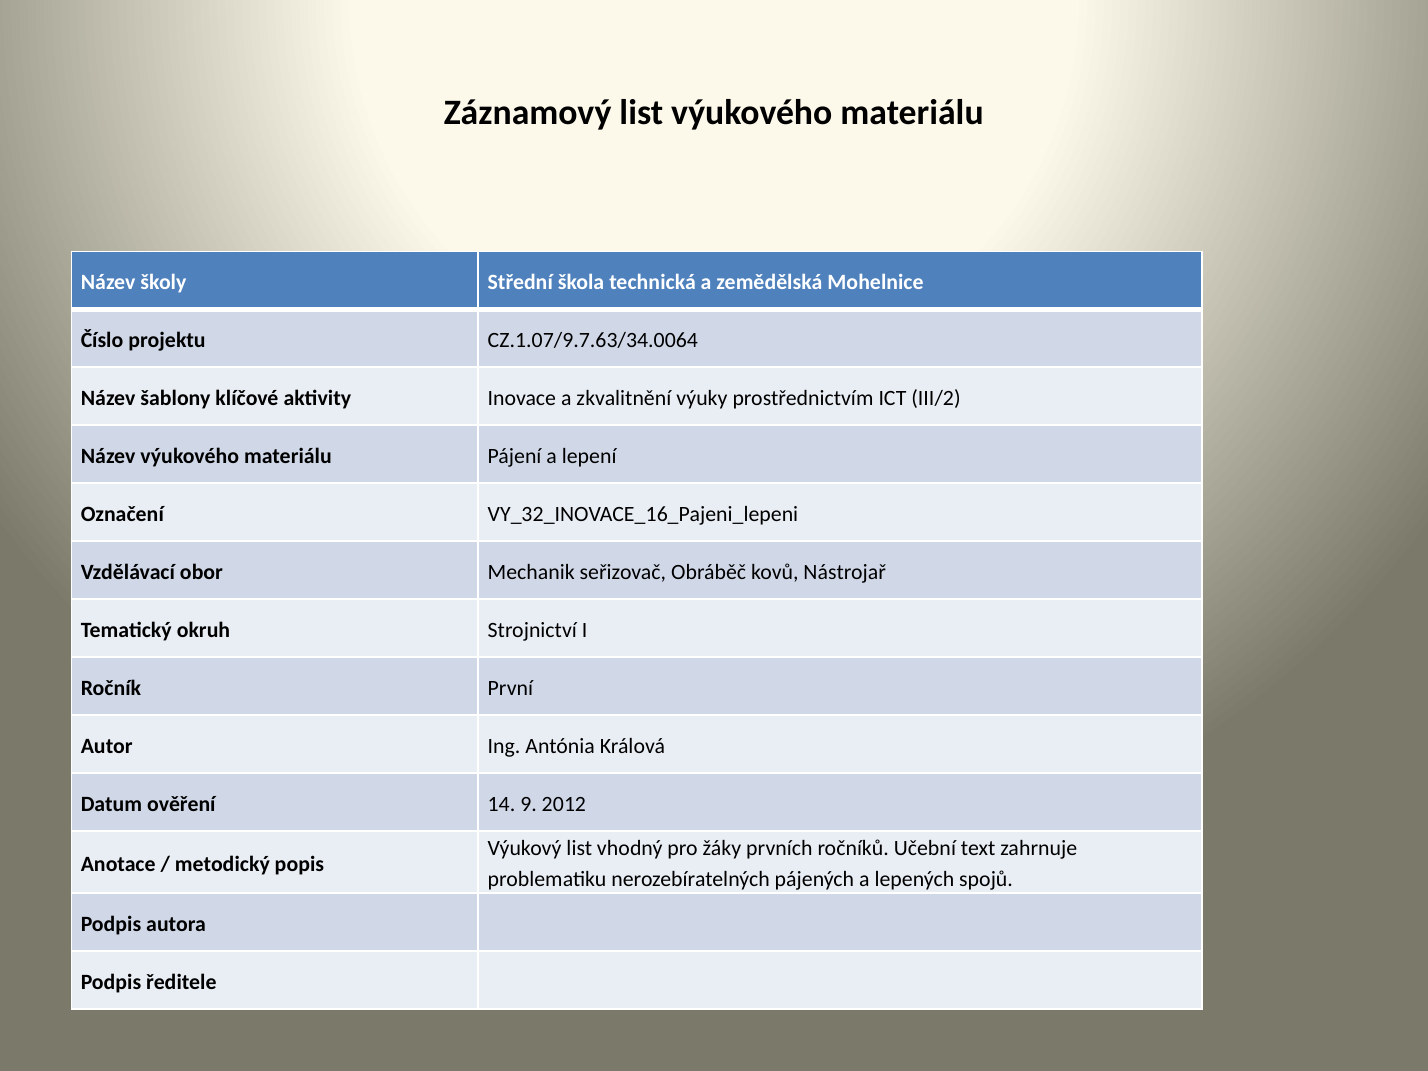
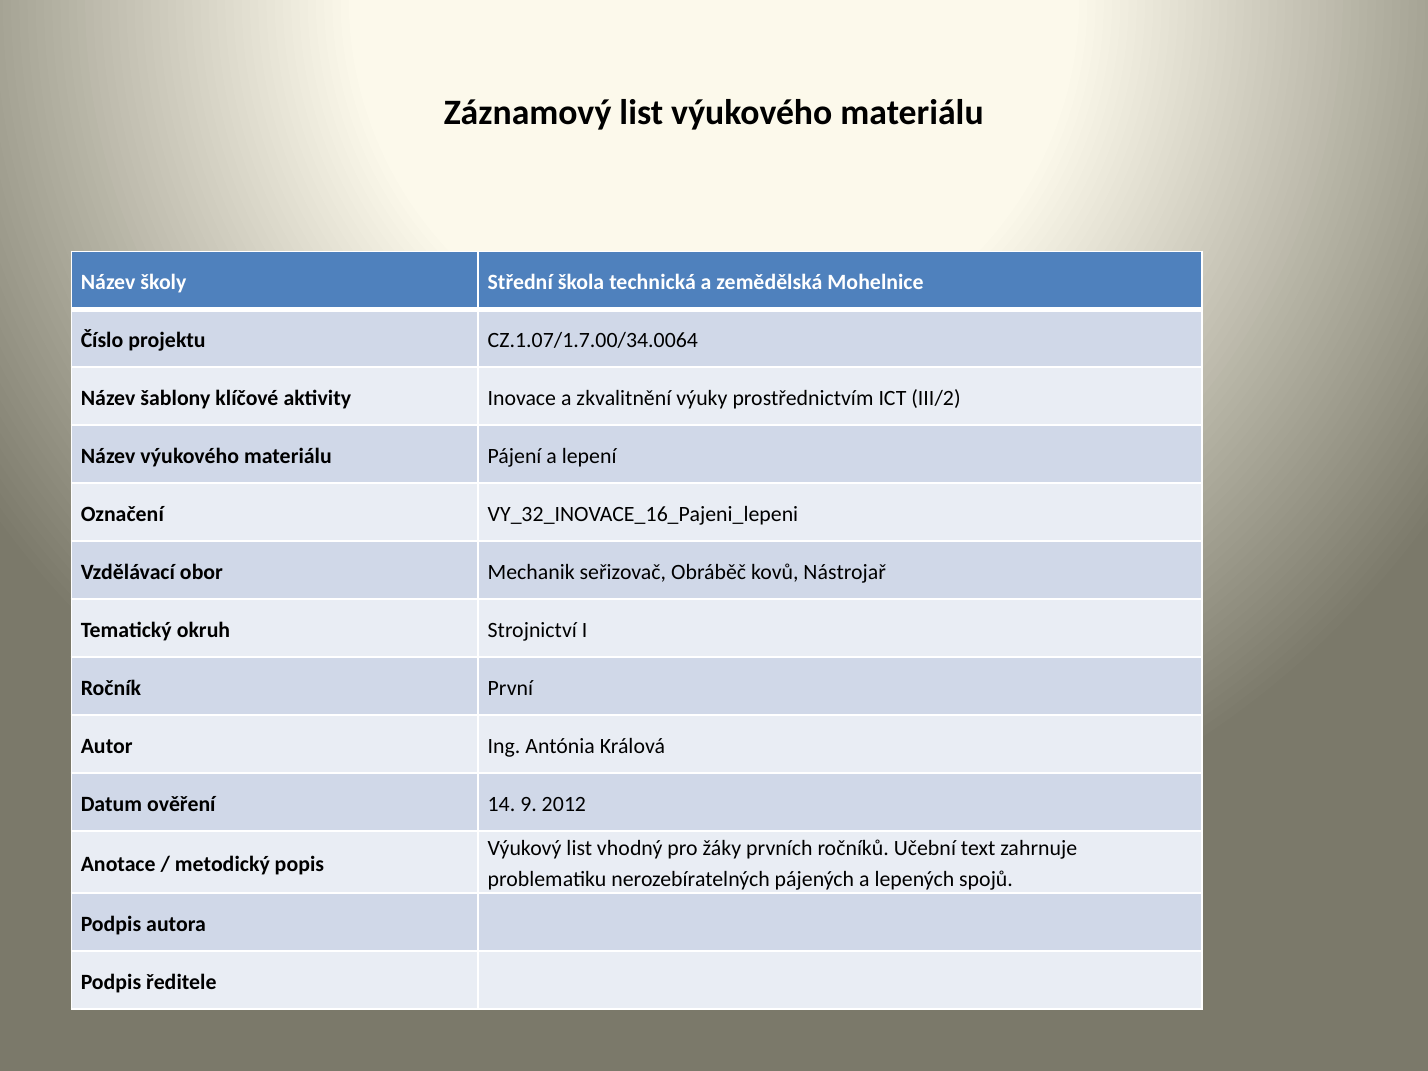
CZ.1.07/9.7.63/34.0064: CZ.1.07/9.7.63/34.0064 -> CZ.1.07/1.7.00/34.0064 (593, 341)
